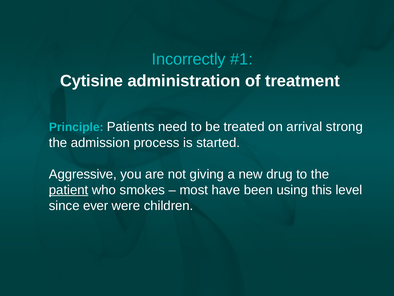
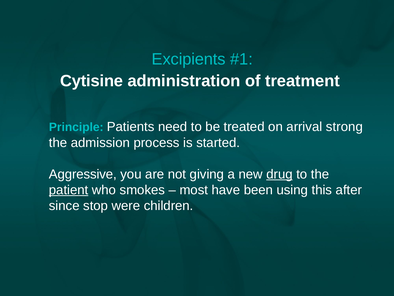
Incorrectly: Incorrectly -> Excipients (189, 59)
drug underline: none -> present (279, 174)
level: level -> after (349, 190)
ever: ever -> stop (96, 205)
